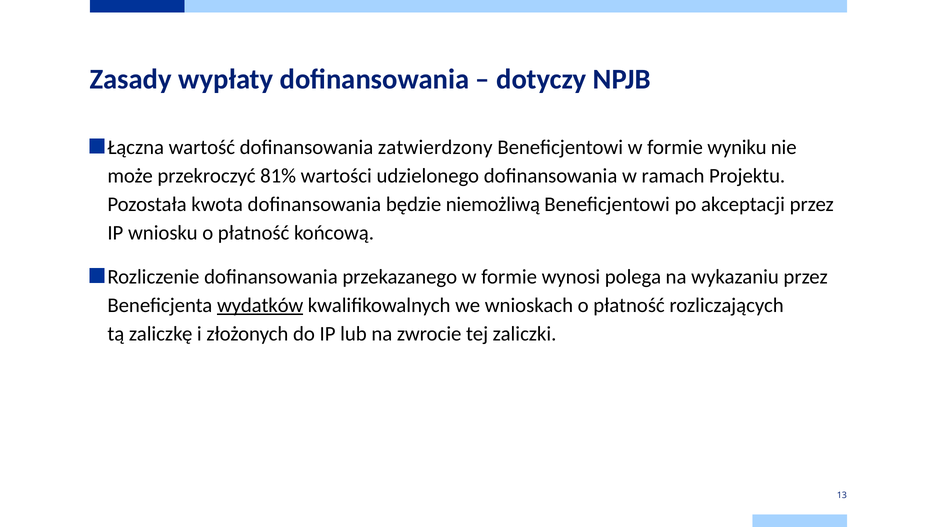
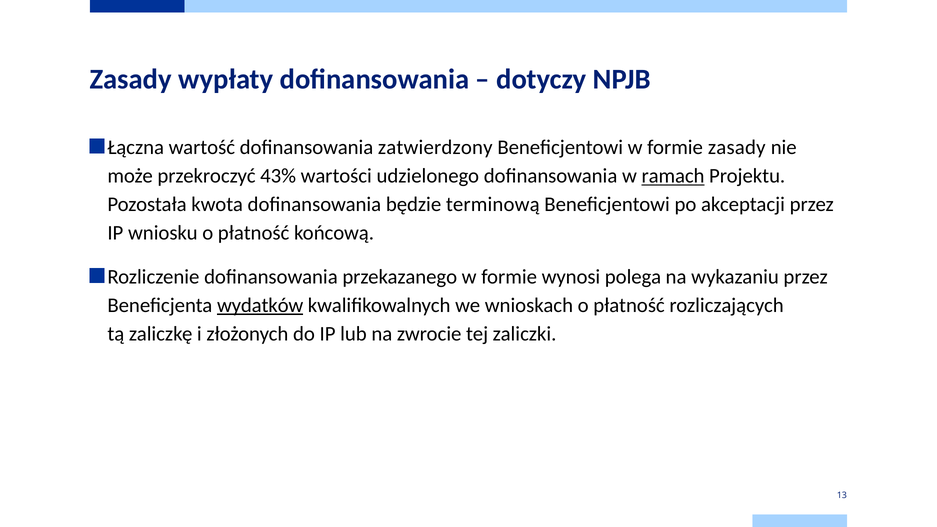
formie wyniku: wyniku -> zasady (737, 148)
81%: 81% -> 43% (278, 176)
ramach underline: none -> present (673, 176)
niemożliwą: niemożliwą -> terminową (493, 204)
